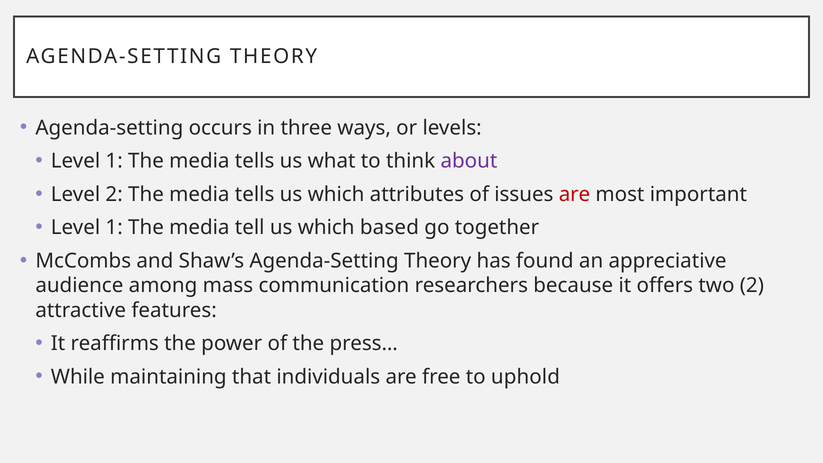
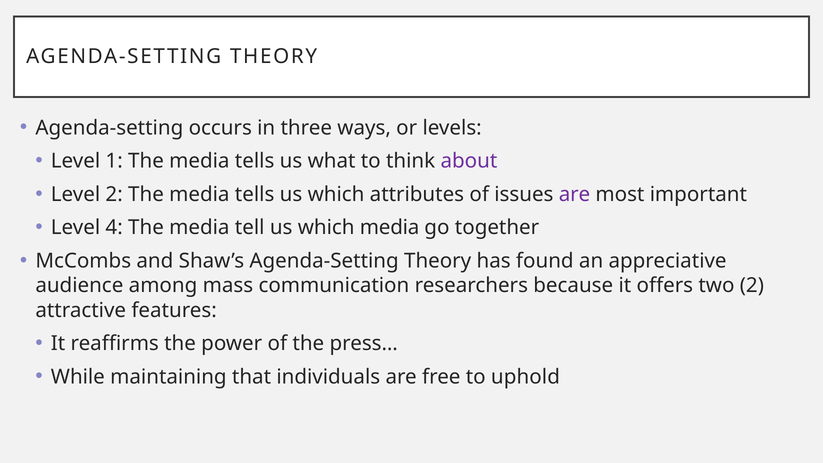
are colour: red -> purple (575, 194)
1: 1 -> 4 (114, 228)
which based: based -> media (390, 228)
